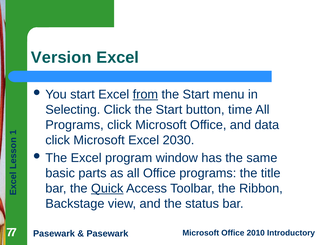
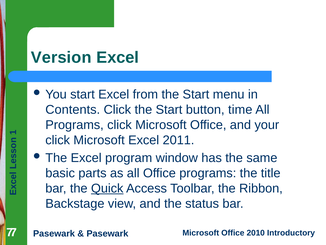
from underline: present -> none (145, 94)
Selecting: Selecting -> Contents (73, 110)
data: data -> your (267, 125)
2030: 2030 -> 2011 (179, 140)
